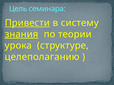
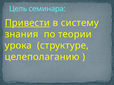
знания underline: present -> none (21, 34)
